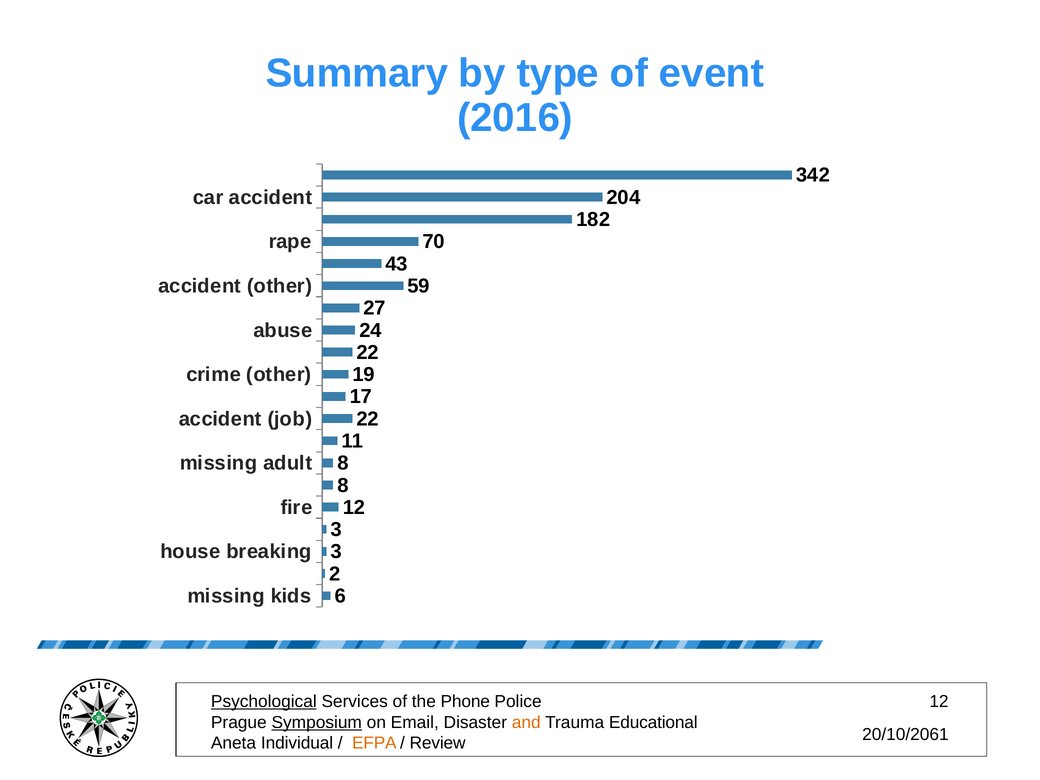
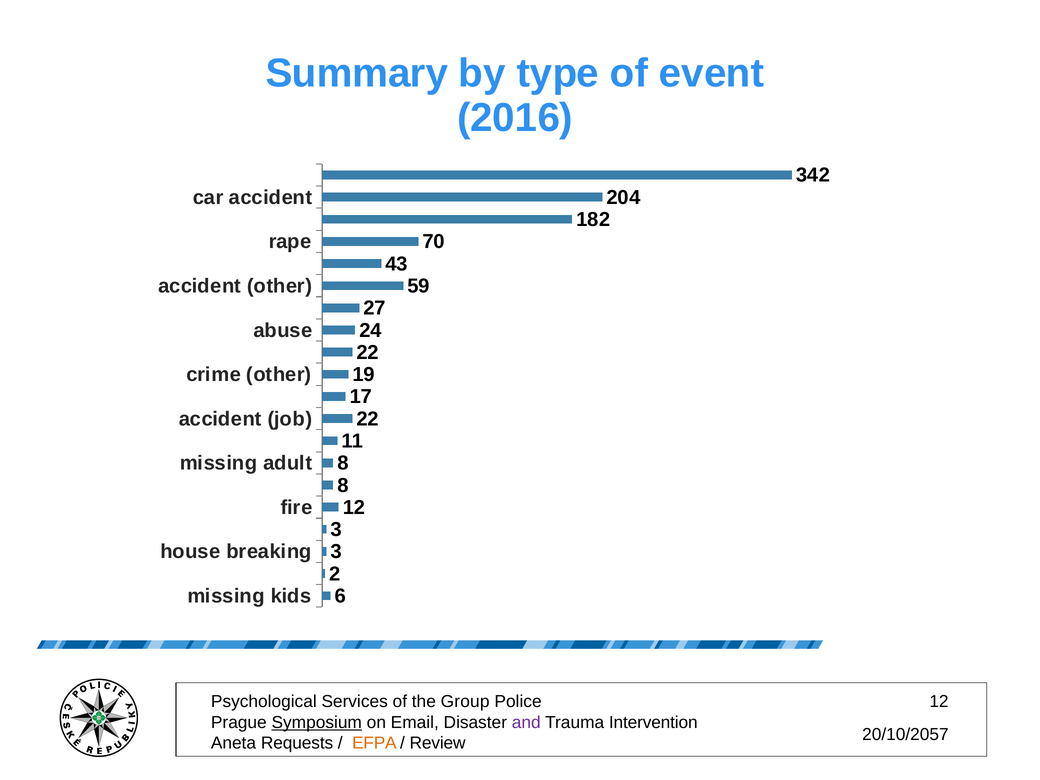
Psychological underline: present -> none (264, 702)
Phone: Phone -> Group (465, 702)
and colour: orange -> purple (526, 722)
Educational: Educational -> Intervention (653, 722)
20/10/2061: 20/10/2061 -> 20/10/2057 (905, 734)
Individual: Individual -> Requests (297, 743)
